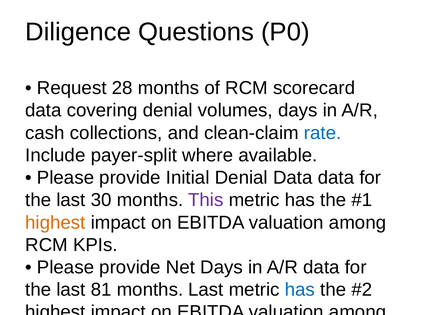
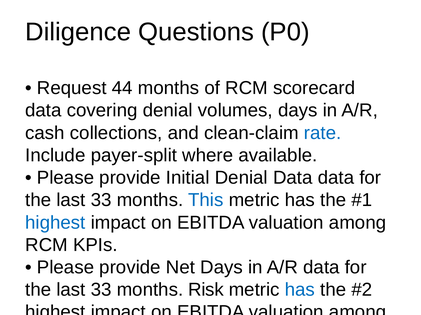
28: 28 -> 44 (122, 88)
30: 30 -> 33 (101, 201)
This colour: purple -> blue (206, 201)
highest colour: orange -> blue (55, 223)
81: 81 -> 33 (101, 290)
months Last: Last -> Risk (206, 290)
